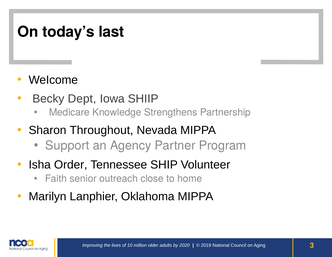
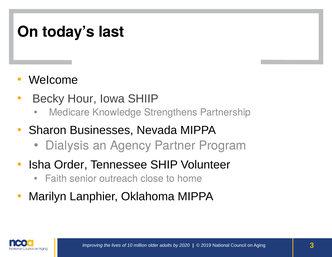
Dept: Dept -> Hour (82, 98)
Throughout: Throughout -> Businesses (102, 130)
Support: Support -> Dialysis (67, 145)
